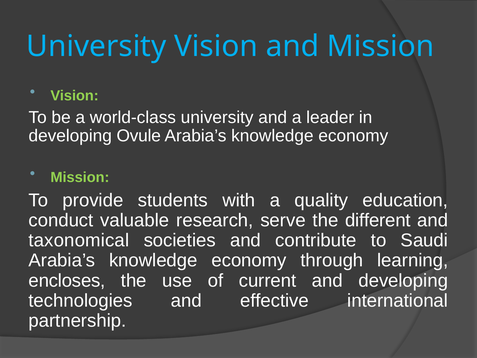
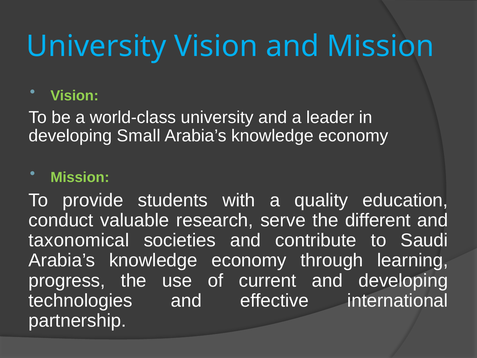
Ovule: Ovule -> Small (139, 136)
encloses: encloses -> progress (67, 280)
